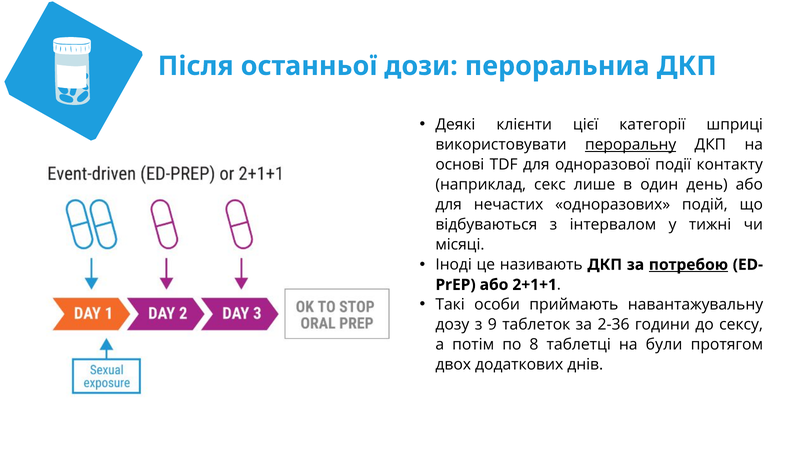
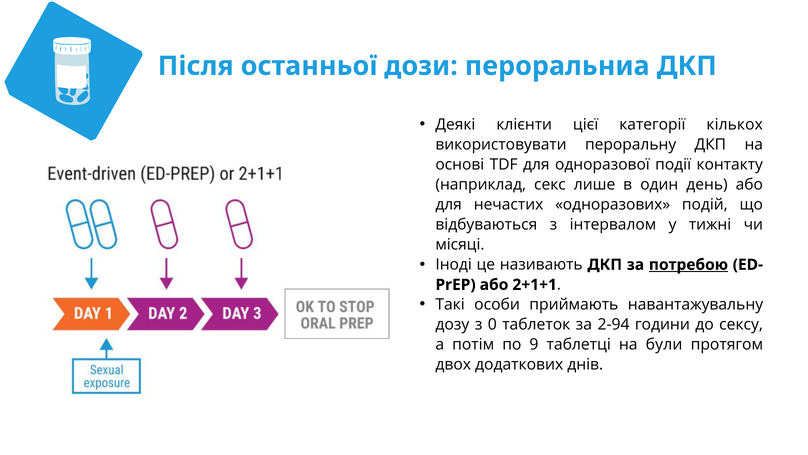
шприці: шприці -> кількох (735, 124)
пероральну underline: present -> none (631, 144)
9: 9 -> 0 (492, 324)
2-36: 2-36 -> 2-94 (614, 324)
8: 8 -> 9 (534, 344)
